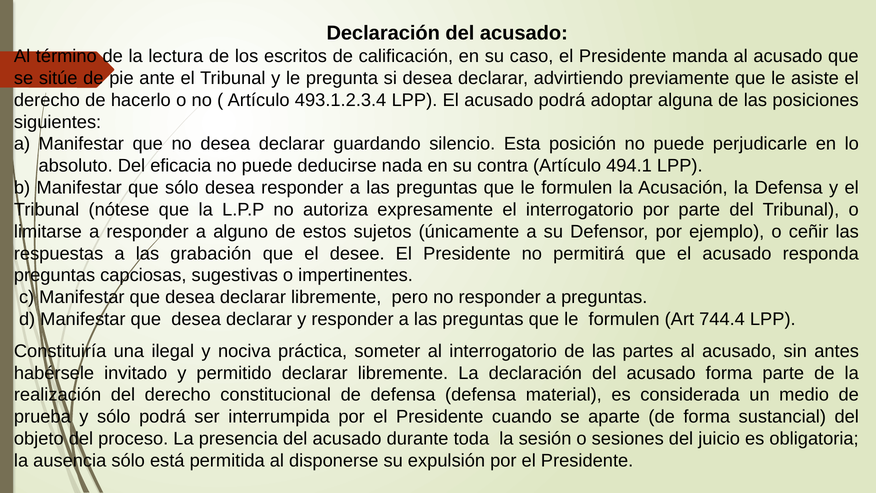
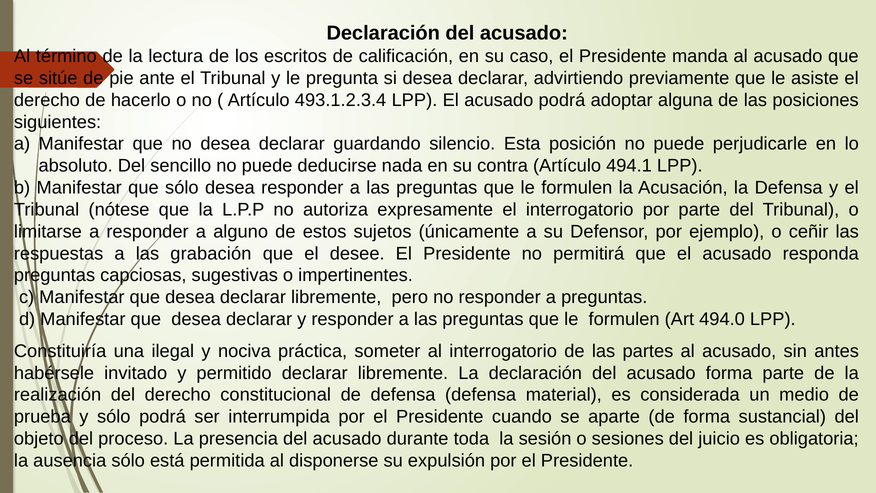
eficacia: eficacia -> sencillo (181, 166)
744.4: 744.4 -> 494.0 (722, 319)
